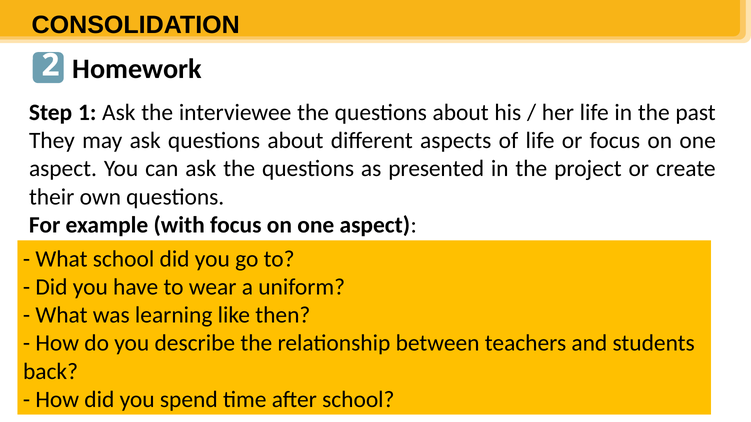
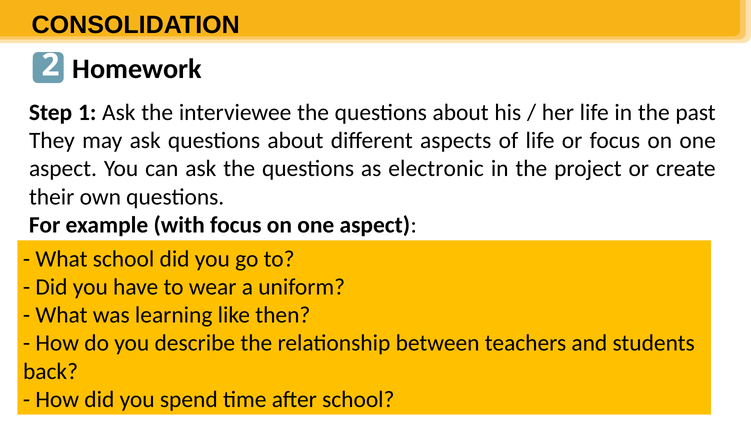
presented: presented -> electronic (436, 169)
